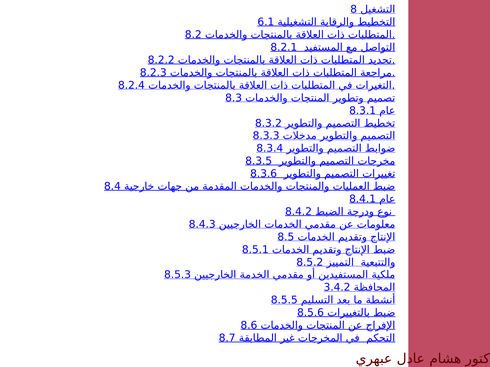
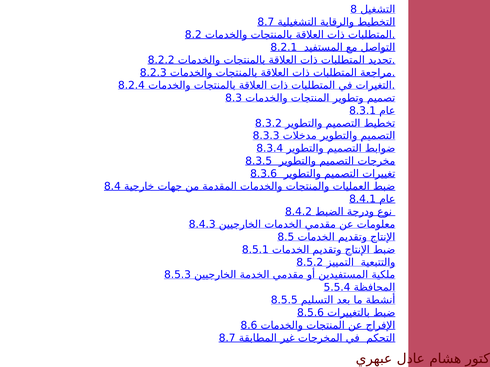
6.1: 6.1 -> 8.7 (266, 22)
3.4.2: 3.4.2 -> 5.5.4 (337, 288)
